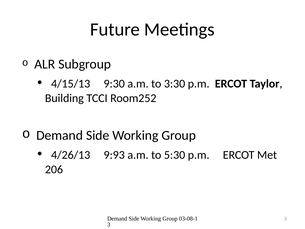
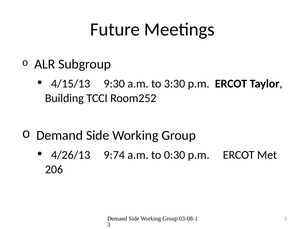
9:93: 9:93 -> 9:74 (114, 155)
5:30: 5:30 -> 0:30 (175, 155)
